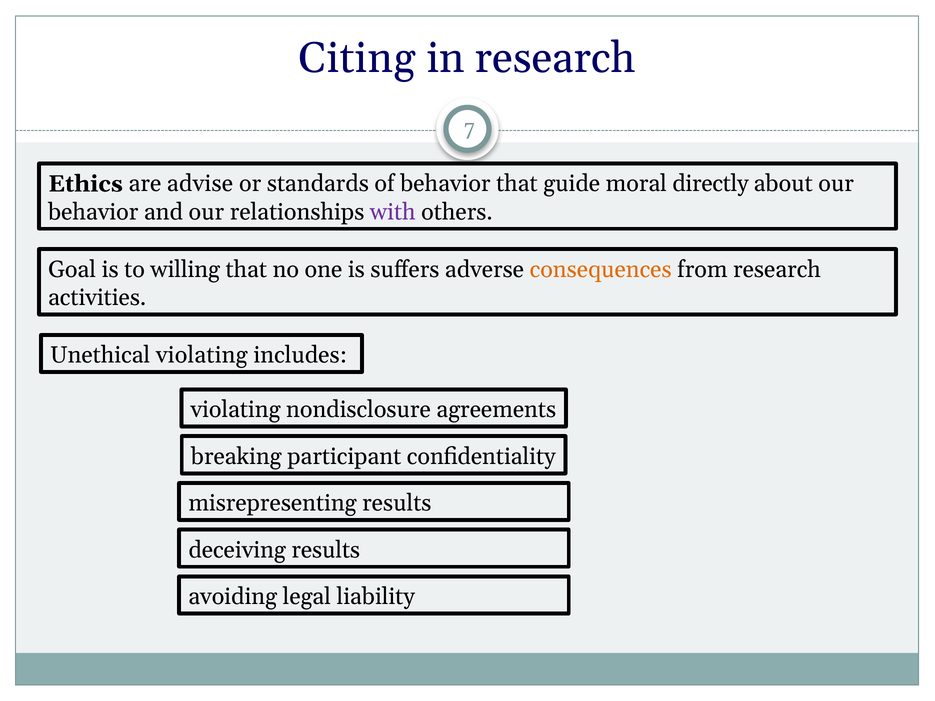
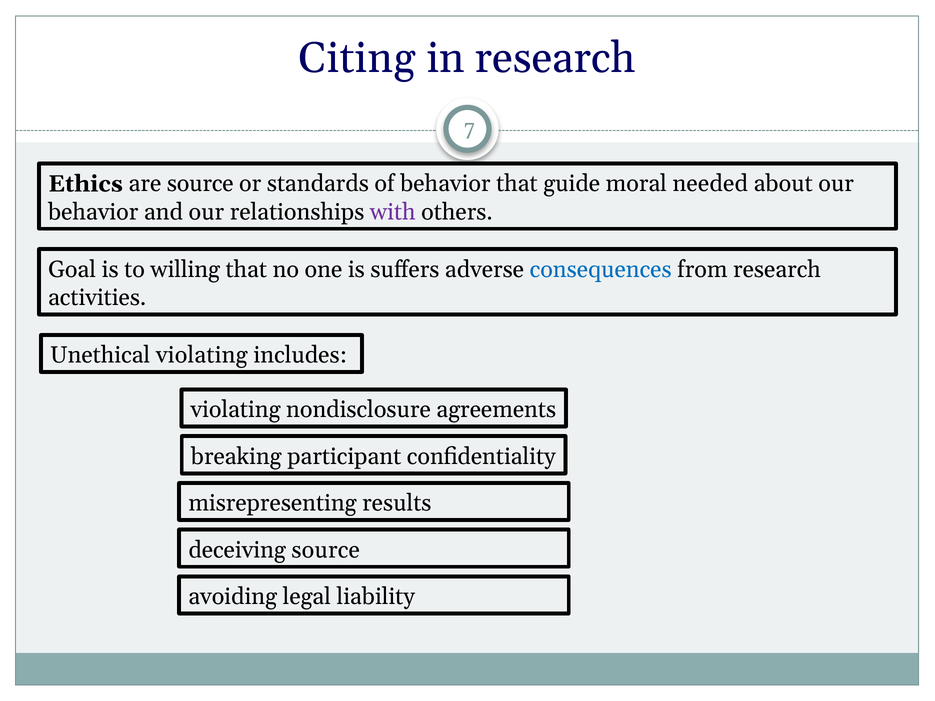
are advise: advise -> source (200, 184)
directly: directly -> needed (710, 184)
consequences colour: orange -> blue (601, 270)
deceiving results: results -> source (326, 550)
